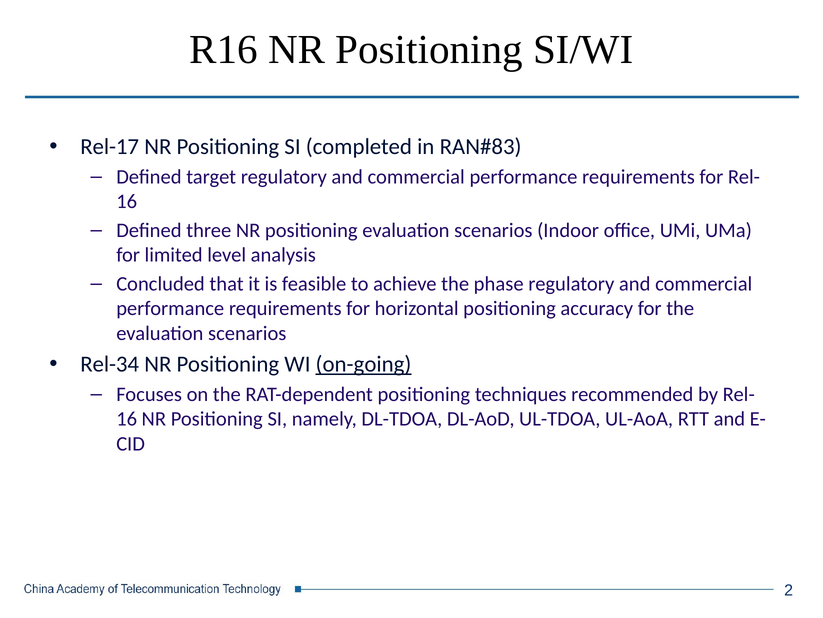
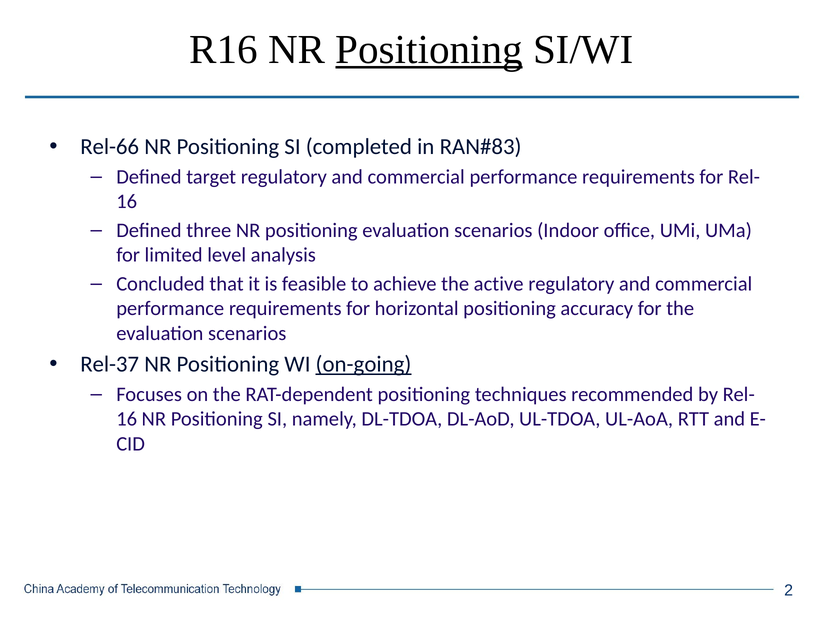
Positioning underline: none -> present (429, 50)
Rel-17: Rel-17 -> Rel-66 (110, 147)
phase: phase -> active (499, 284)
Rel-34: Rel-34 -> Rel-37 (110, 364)
